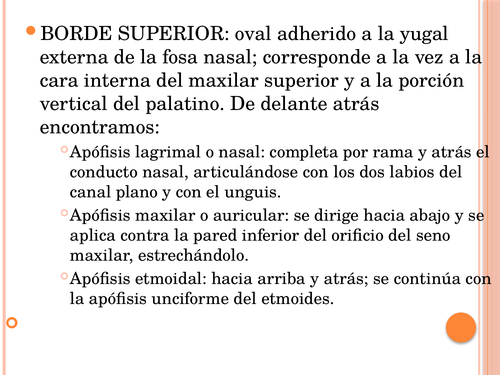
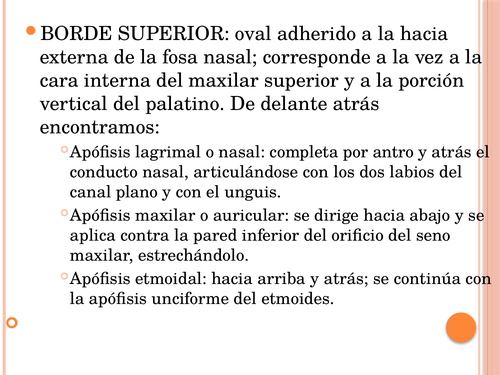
la yugal: yugal -> hacia (424, 34)
rama: rama -> antro (393, 152)
